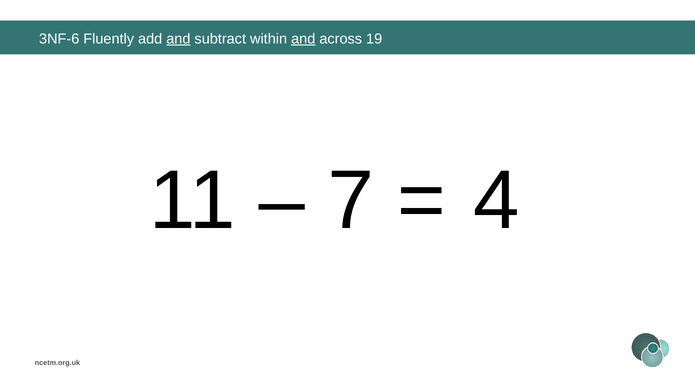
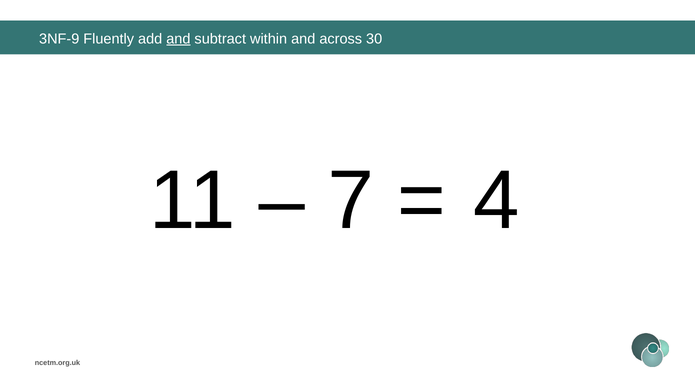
3NF-6: 3NF-6 -> 3NF-9 (59, 39)
and underline: present -> none (303, 39)
19: 19 -> 30 (374, 39)
